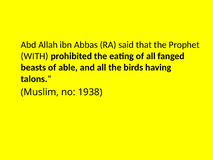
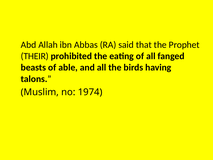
WITH: WITH -> THEIR (35, 56)
1938: 1938 -> 1974 (90, 92)
